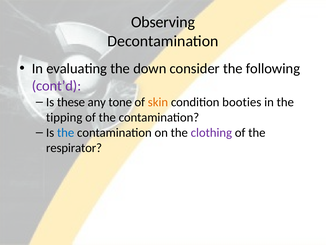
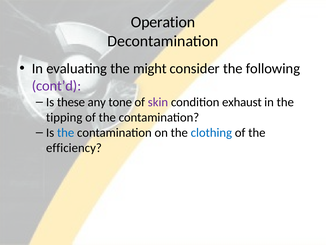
Observing: Observing -> Operation (163, 22)
down: down -> might (150, 68)
skin colour: orange -> purple (158, 102)
booties: booties -> exhaust (242, 102)
clothing colour: purple -> blue (211, 132)
respirator: respirator -> efficiency (74, 148)
